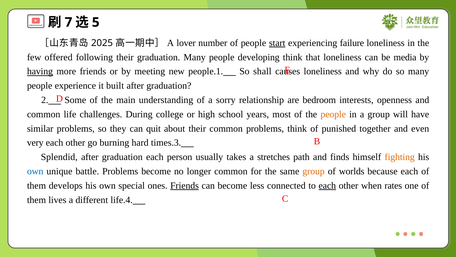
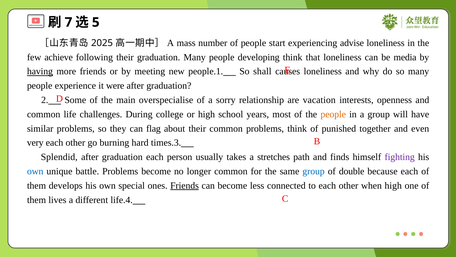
lover: lover -> mass (186, 43)
start underline: present -> none (277, 43)
failure: failure -> advise (352, 43)
offered: offered -> achieve (59, 57)
built: built -> were (115, 86)
understanding: understanding -> overspecialise (166, 100)
bedroom: bedroom -> vacation (319, 100)
quit: quit -> flag (153, 128)
fighting colour: orange -> purple (400, 157)
group colour: orange -> blue (314, 171)
worlds: worlds -> double (352, 171)
each underline: present -> none (327, 185)
when rates: rates -> high (393, 185)
